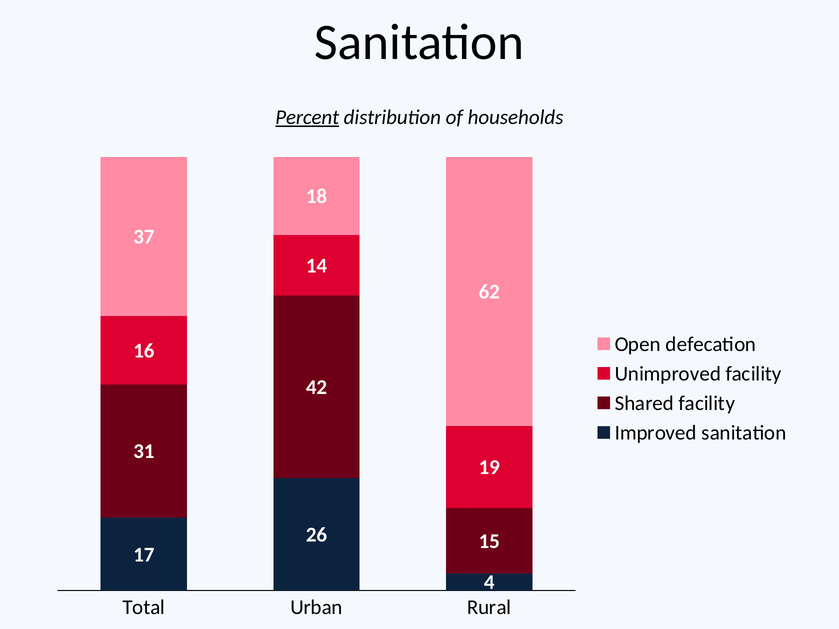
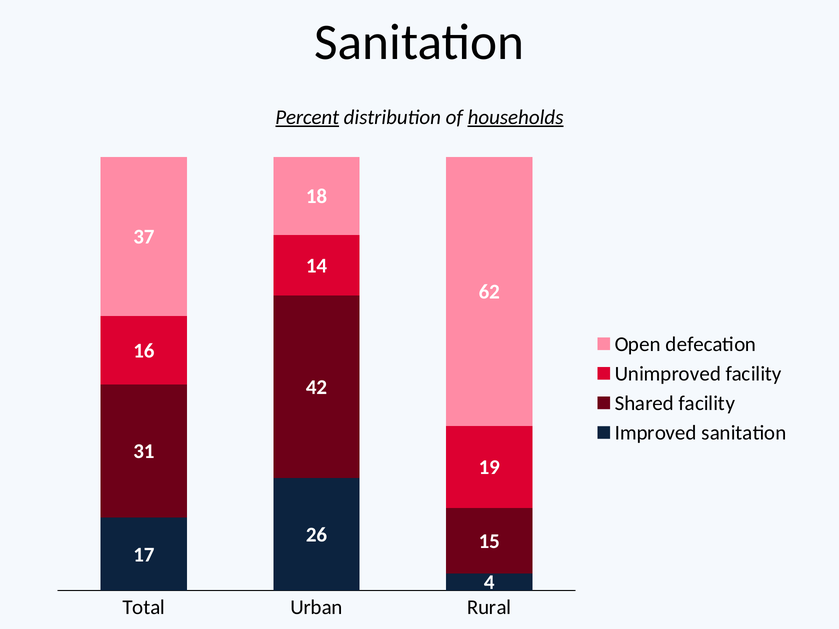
households underline: none -> present (516, 117)
